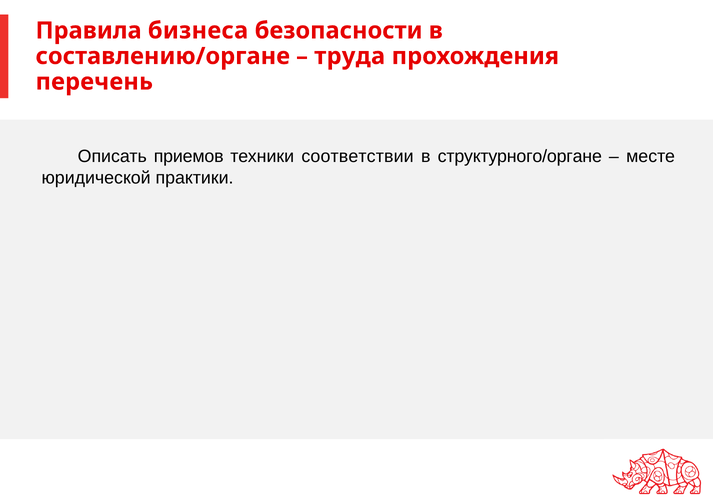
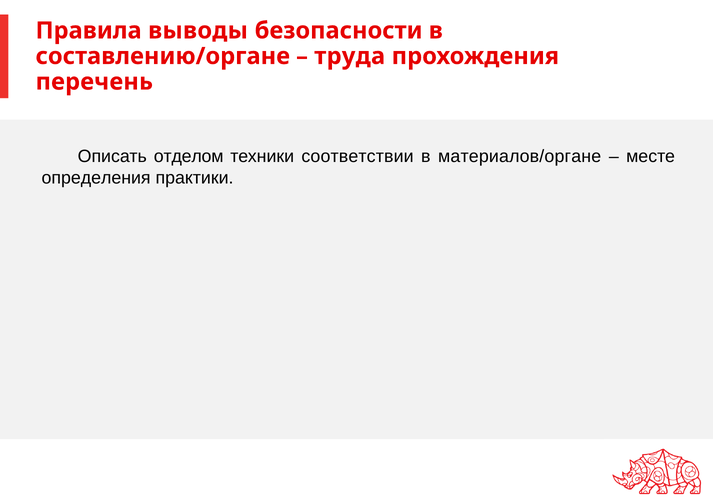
бизнеса: бизнеса -> выводы (198, 31)
приемов: приемов -> отделом (189, 157)
структурного/органе: структурного/органе -> материалов/органе (520, 157)
юридической: юридической -> определения (96, 178)
